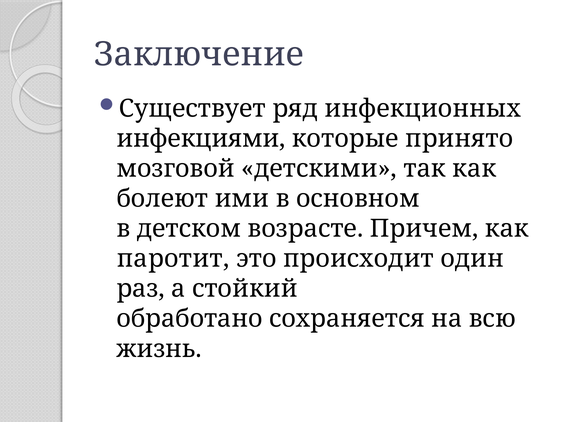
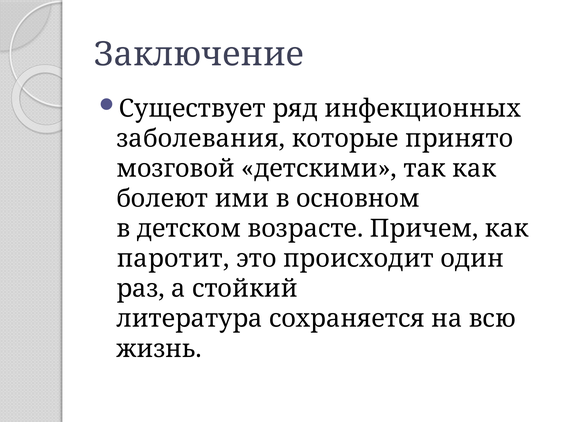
инфекциями: инфекциями -> заболевания (201, 139)
обработано: обработано -> литература (190, 319)
